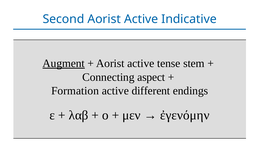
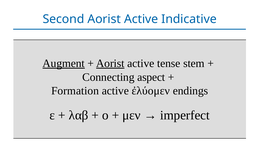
Aorist underline: none -> present (110, 64)
different: different -> ἐλύομεν (151, 91)
ἐγενόμην: ἐγενόμην -> imperfect (185, 116)
